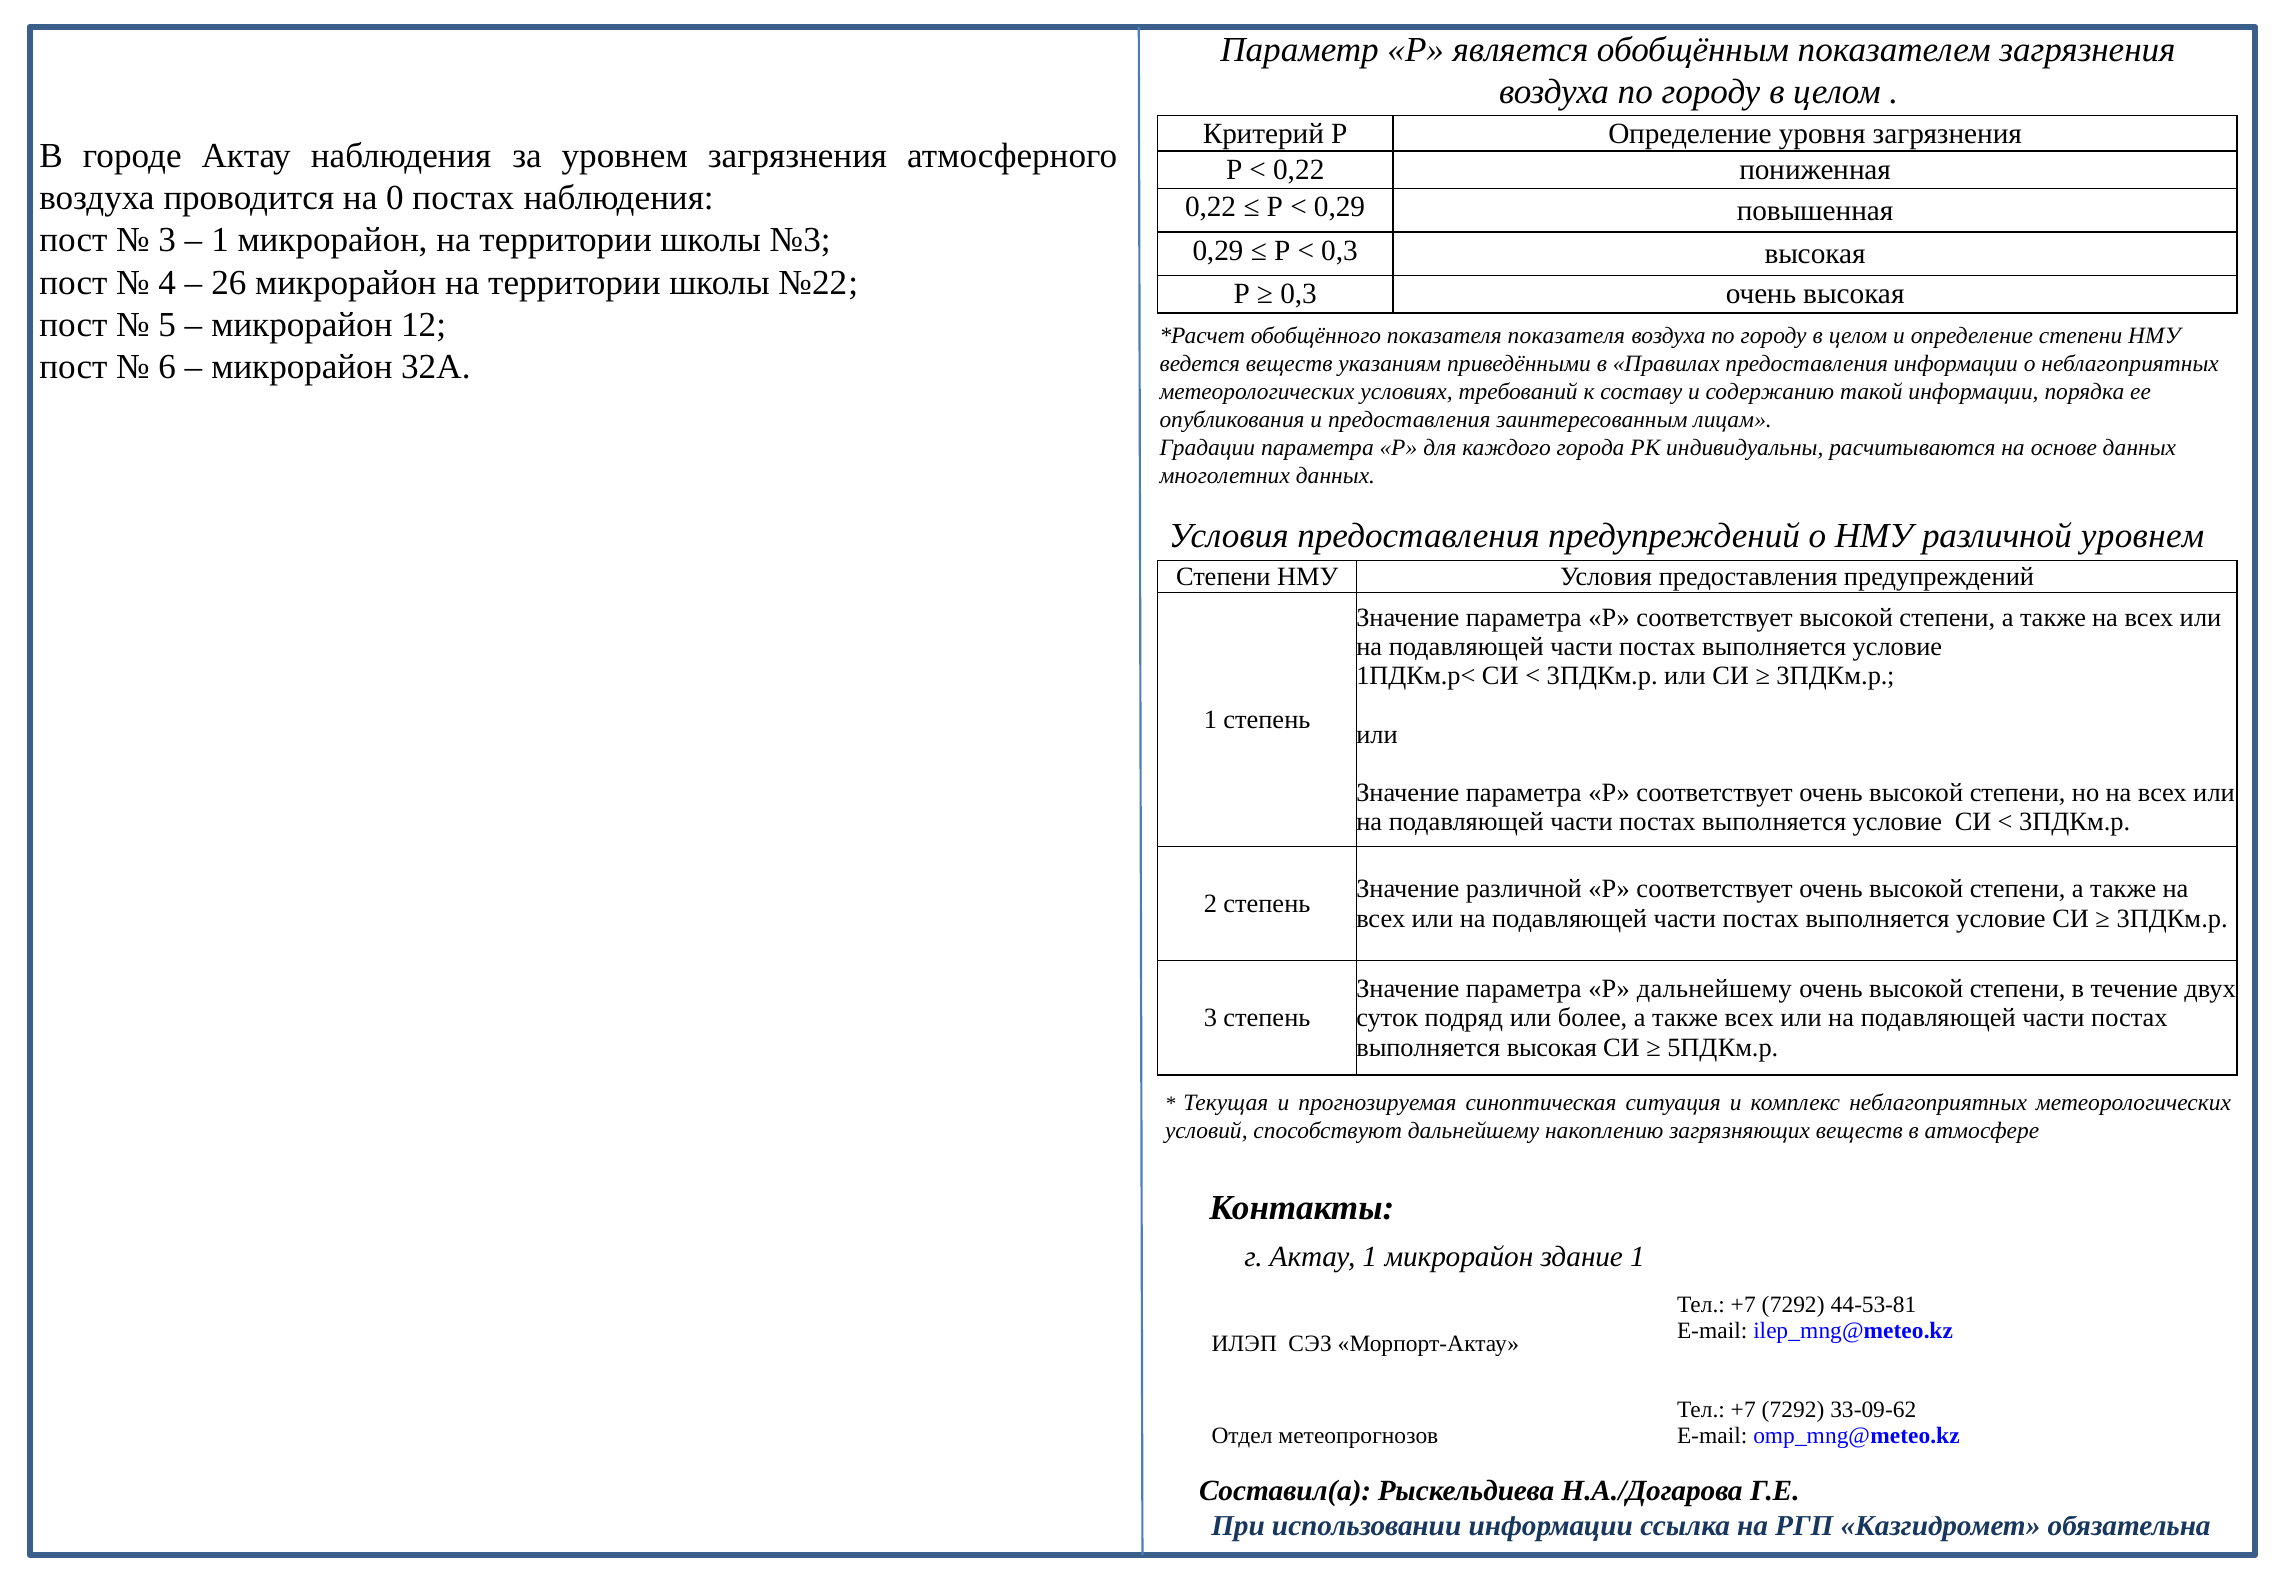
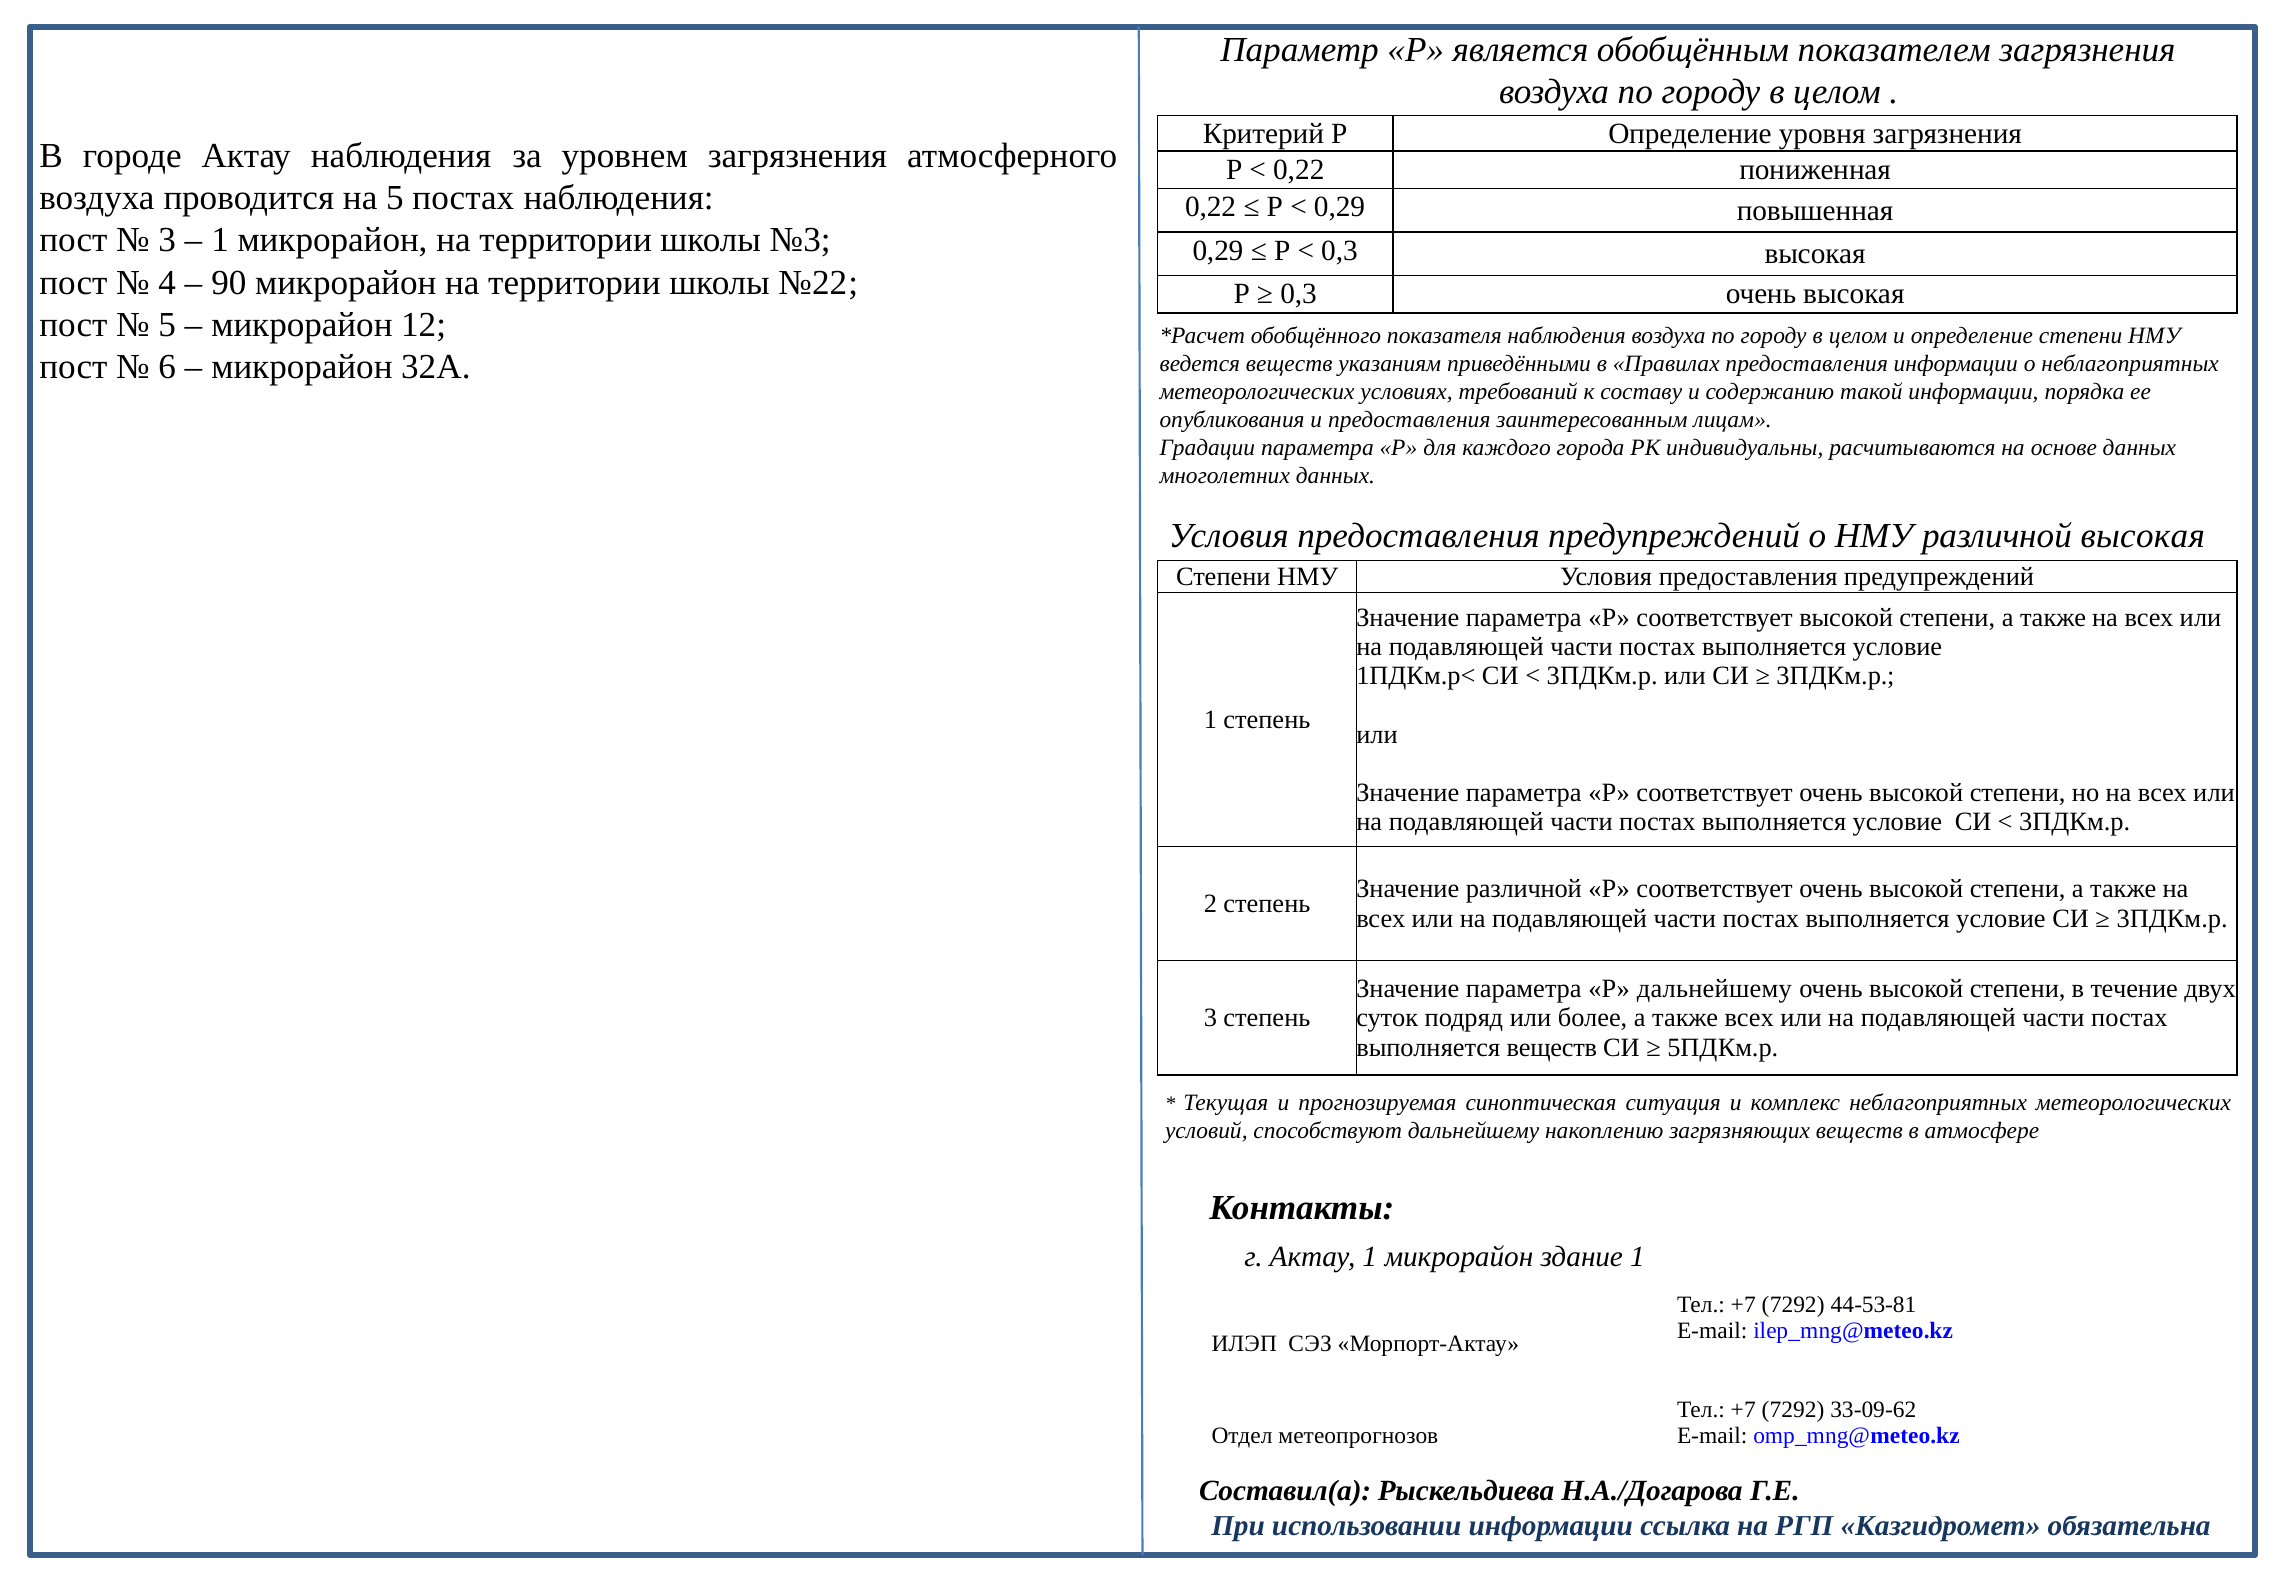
на 0: 0 -> 5 (395, 198)
26: 26 -> 90 (229, 283)
показателя показателя: показателя -> наблюдения (1566, 336)
различной уровнем: уровнем -> высокая (2143, 536)
выполняется высокая: высокая -> веществ (1552, 1047)
